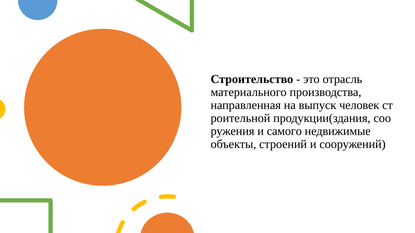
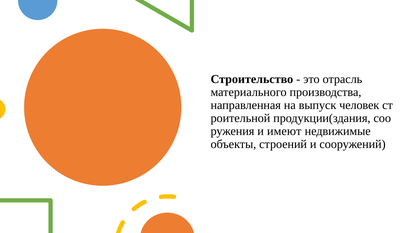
самого: самого -> имеют (284, 131)
